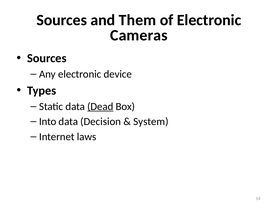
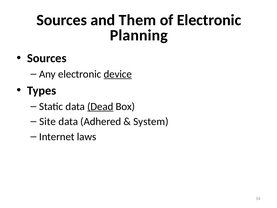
Cameras: Cameras -> Planning (139, 35)
device underline: none -> present (118, 74)
Into: Into -> Site (48, 121)
Decision: Decision -> Adhered (101, 121)
